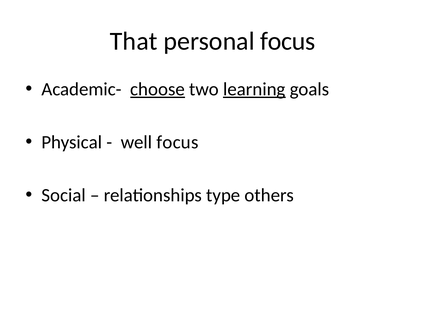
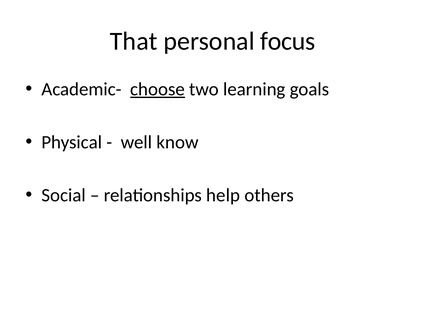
learning underline: present -> none (254, 89)
well focus: focus -> know (178, 142)
type: type -> help (223, 195)
